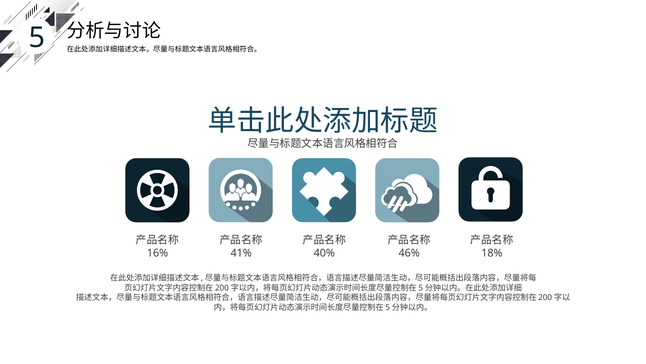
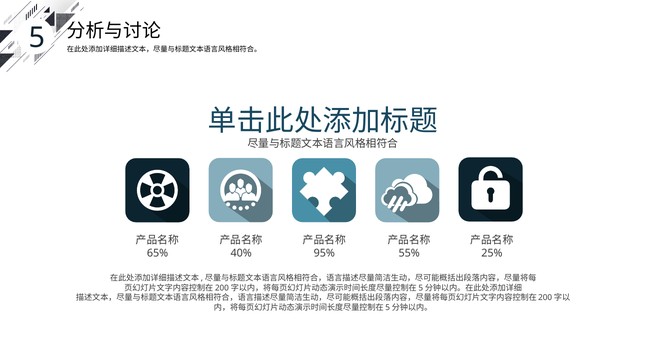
16%: 16% -> 65% (157, 253)
41%: 41% -> 40% (241, 253)
40%: 40% -> 95% (324, 253)
46%: 46% -> 55% (409, 253)
18%: 18% -> 25% (492, 253)
